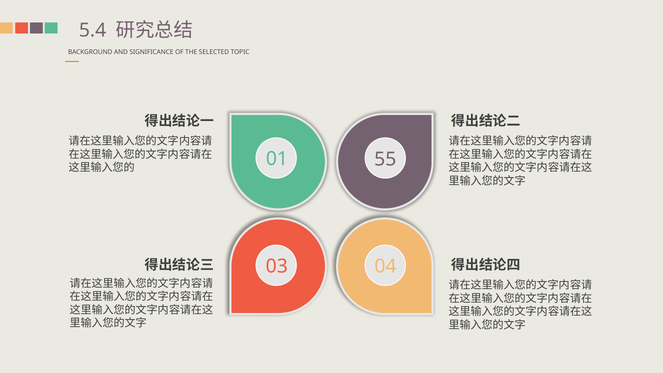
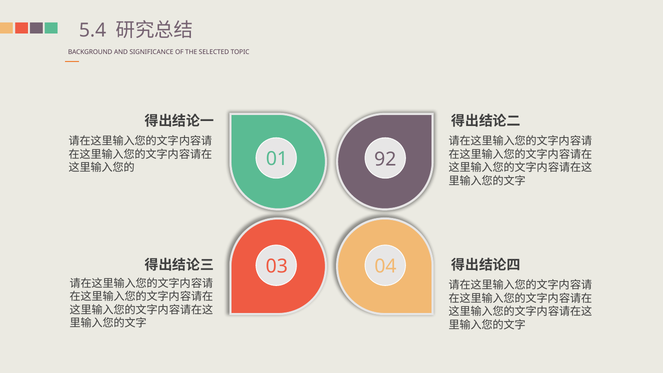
55: 55 -> 92 (385, 159)
